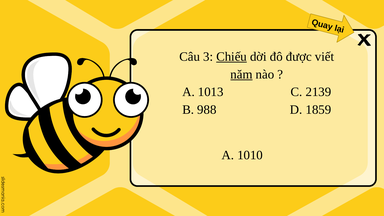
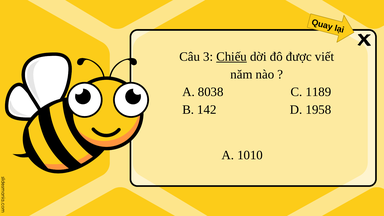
năm underline: present -> none (242, 74)
1013: 1013 -> 8038 (211, 92)
2139: 2139 -> 1189 (318, 92)
988: 988 -> 142 (207, 110)
1859: 1859 -> 1958 (318, 110)
